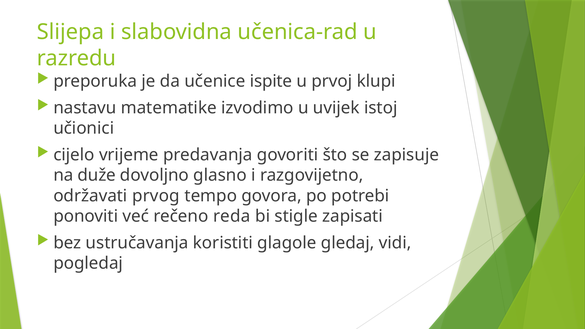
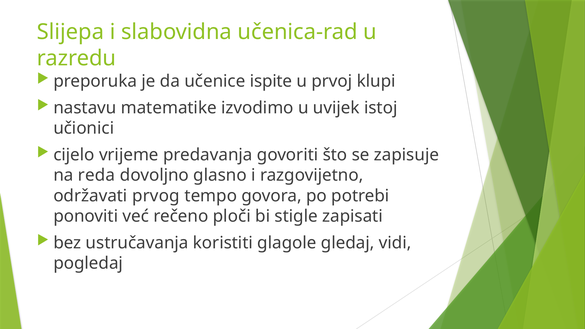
duže: duže -> reda (97, 175)
reda: reda -> ploči (232, 216)
